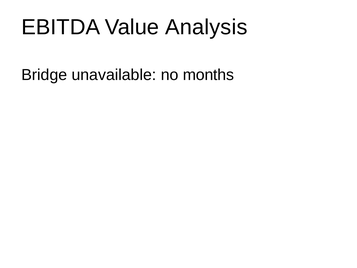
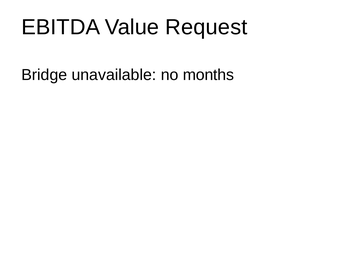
Analysis: Analysis -> Request (206, 27)
